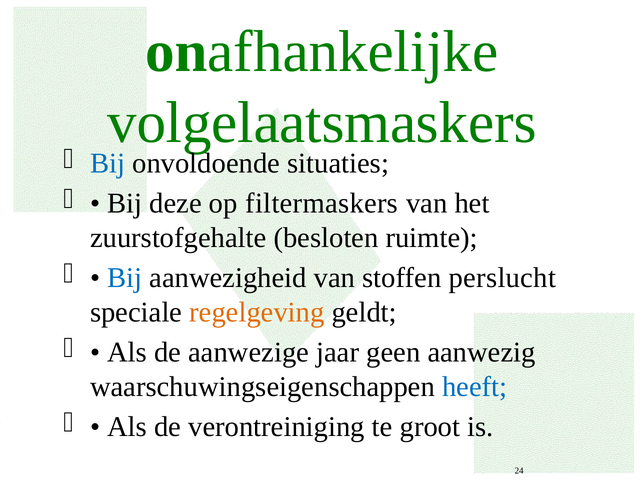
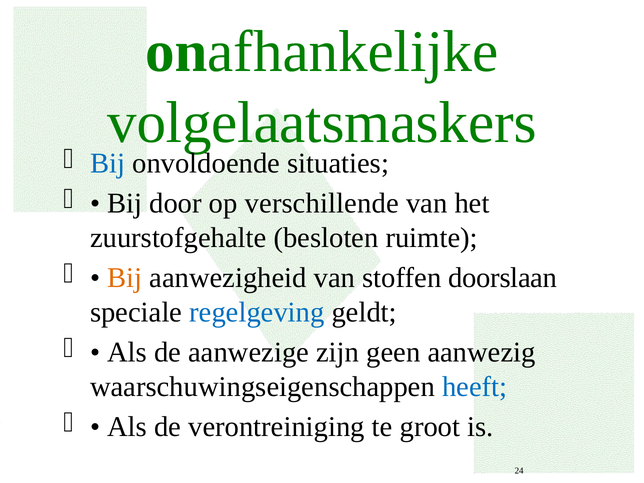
deze: deze -> door (176, 203)
filtermaskers: filtermaskers -> verschillende (322, 203)
Bij colour: blue -> orange (125, 278)
perslucht: perslucht -> doorslaan (503, 278)
regelgeving colour: orange -> blue (257, 312)
jaar: jaar -> zijn (338, 352)
